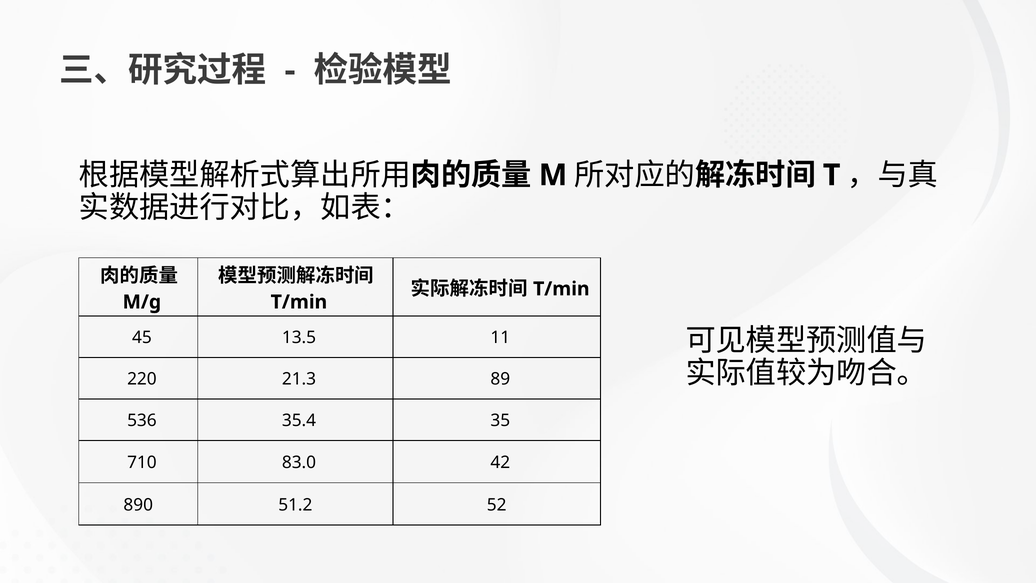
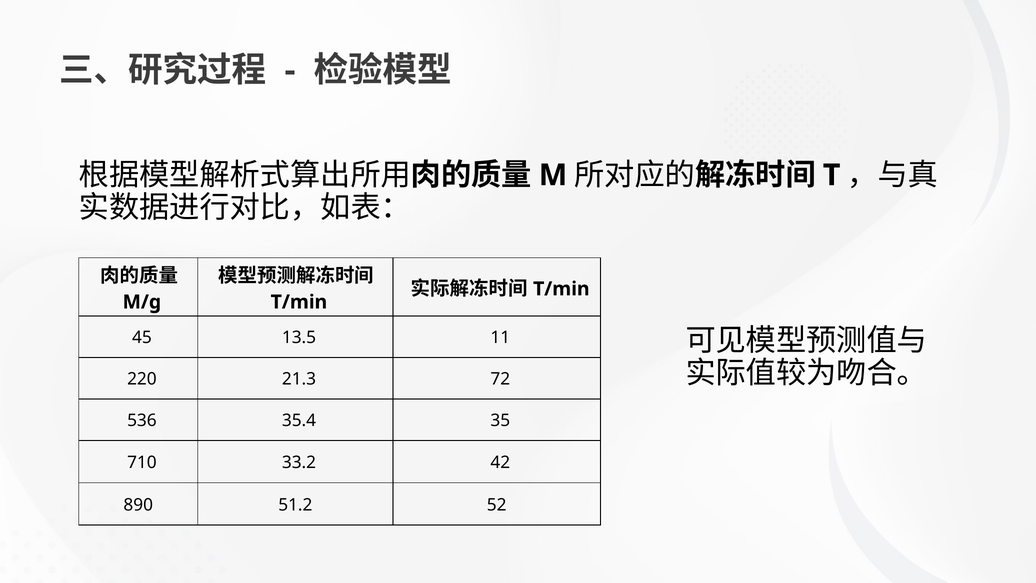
89: 89 -> 72 (500, 379)
83.0: 83.0 -> 33.2 (299, 462)
